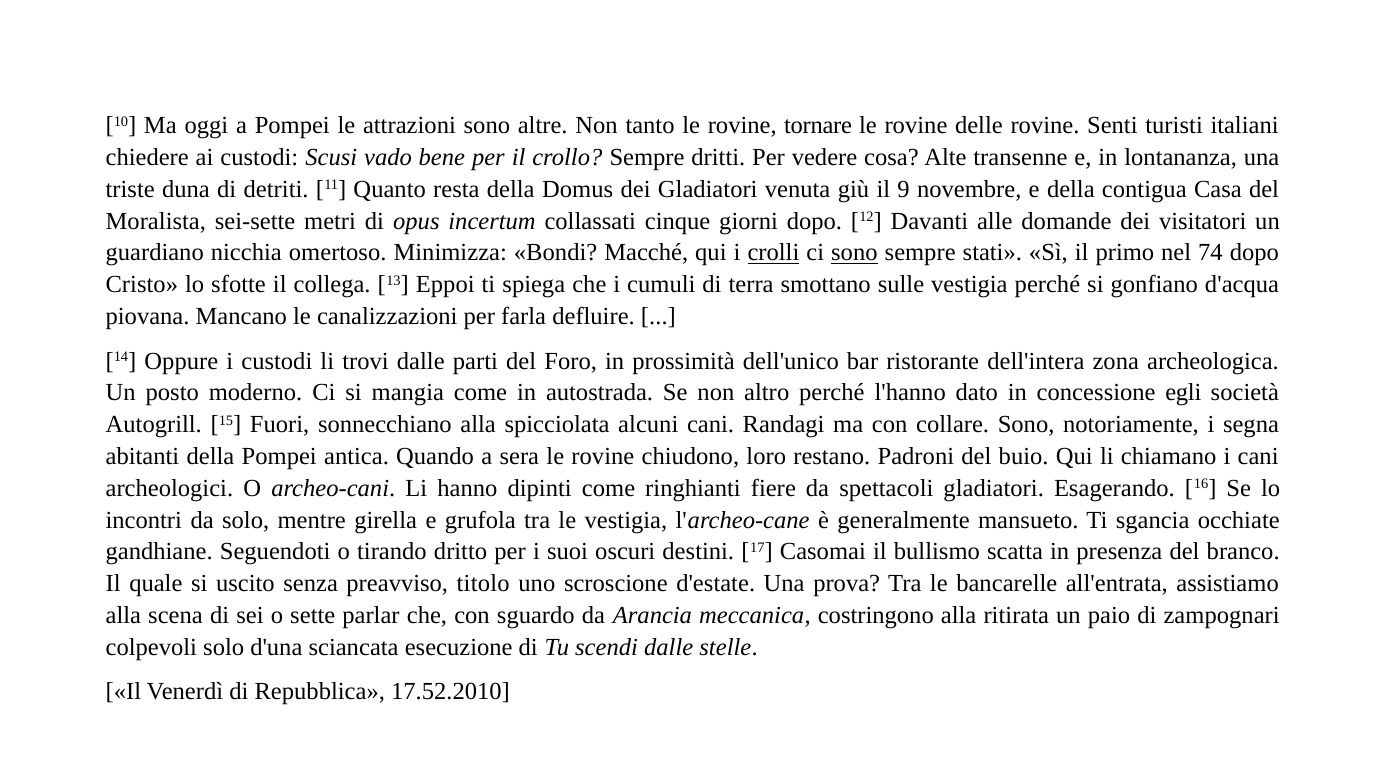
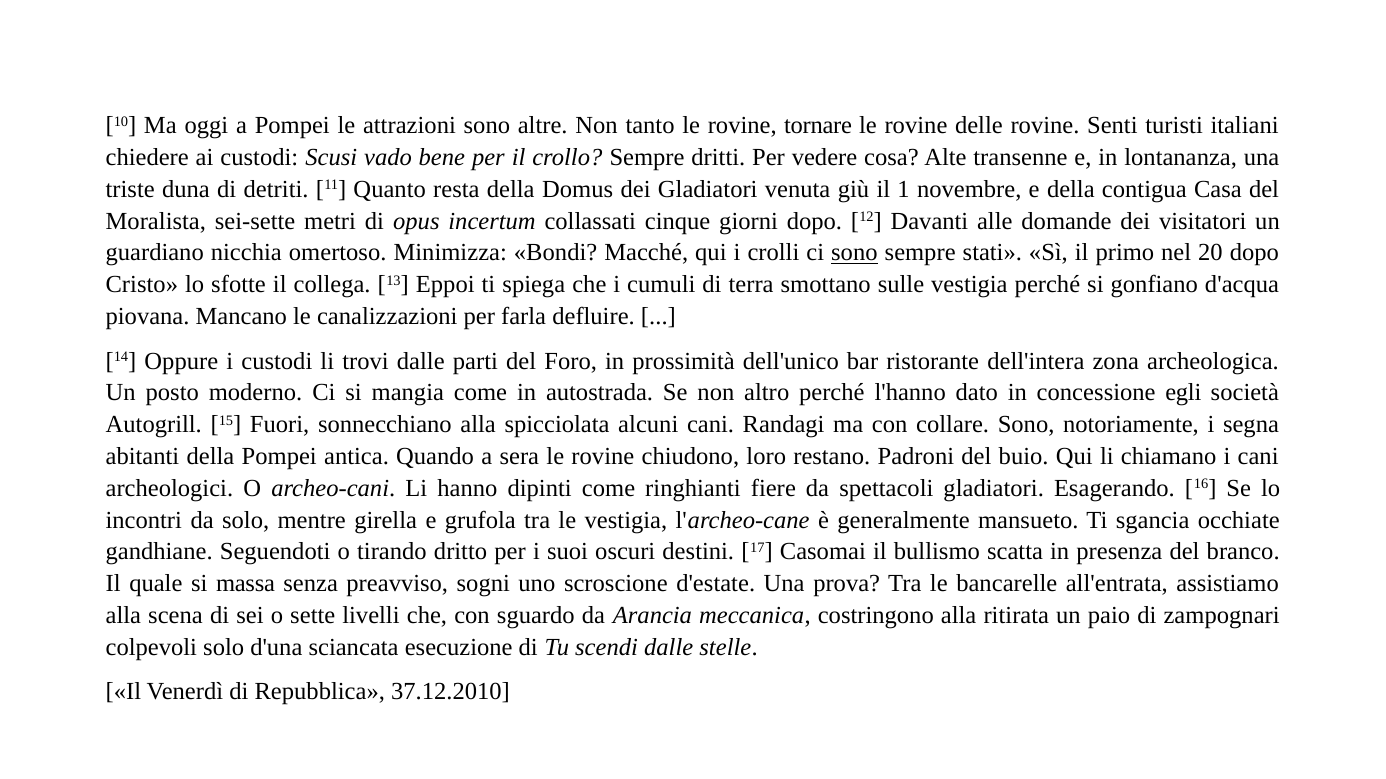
9: 9 -> 1 (904, 189)
crolli underline: present -> none (773, 253)
74: 74 -> 20 (1210, 253)
uscito: uscito -> massa (245, 584)
titolo: titolo -> sogni (483, 584)
parlar: parlar -> livelli (371, 616)
17.52.2010: 17.52.2010 -> 37.12.2010 (450, 692)
